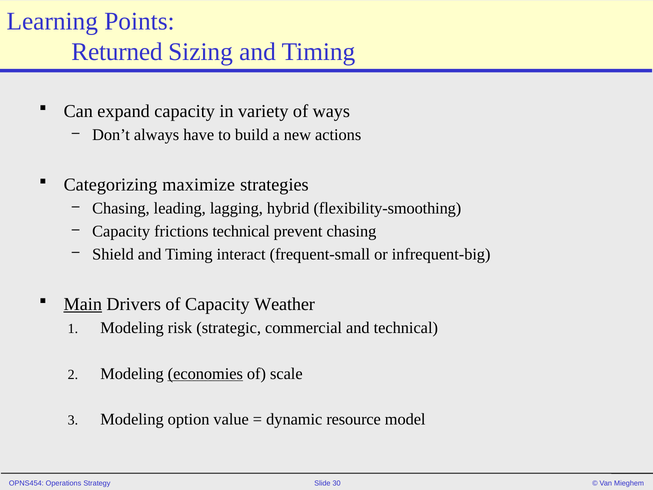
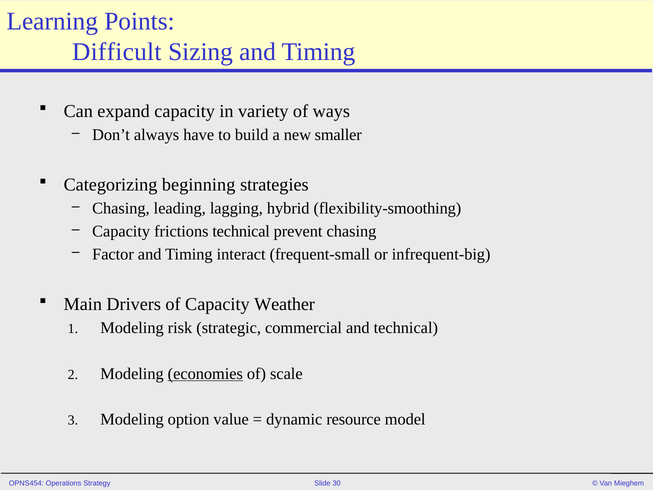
Returned: Returned -> Difficult (117, 52)
actions: actions -> smaller (338, 135)
maximize: maximize -> beginning (199, 185)
Shield: Shield -> Factor (113, 254)
Main underline: present -> none (83, 304)
